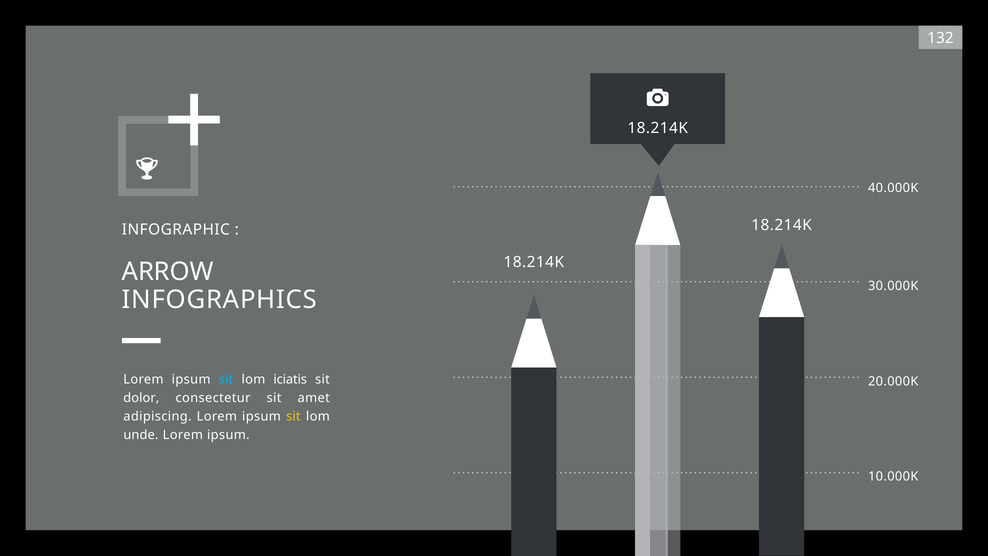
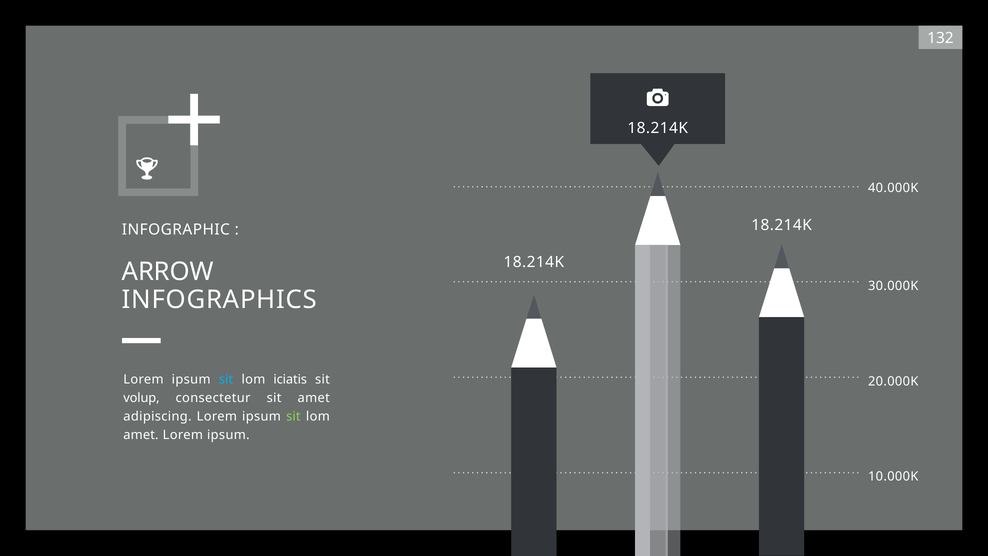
dolor: dolor -> volup (141, 398)
sit colour: yellow -> light green (293, 416)
unde: unde -> amet (141, 435)
